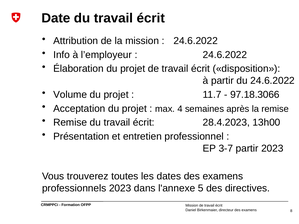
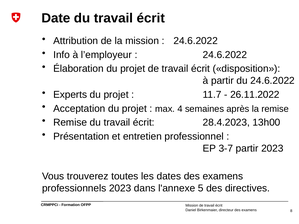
Volume: Volume -> Experts (70, 95)
97.18.3066: 97.18.3066 -> 26.11.2022 (255, 95)
